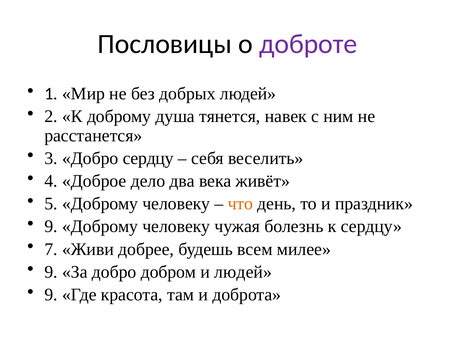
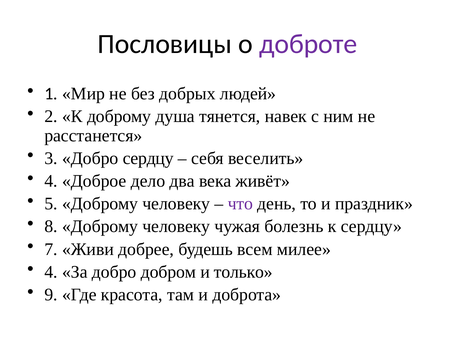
что colour: orange -> purple (240, 204)
9: 9 -> 8 (51, 227)
9: 9 -> 4 (51, 272)
и людей: людей -> только (243, 272)
